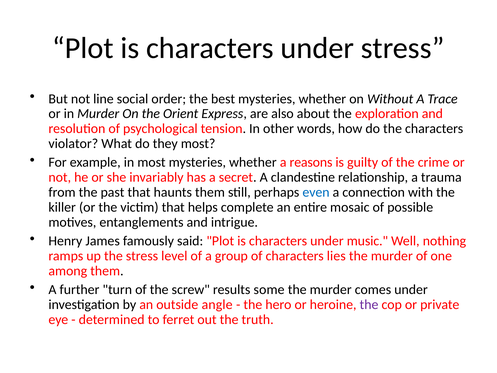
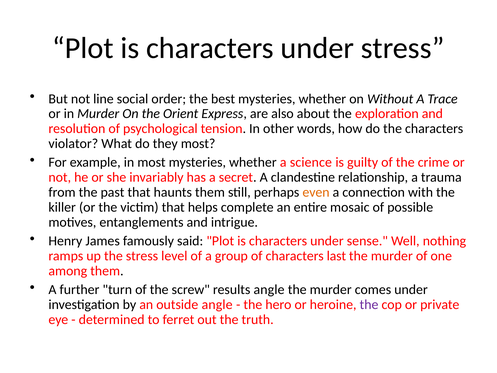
reasons: reasons -> science (311, 162)
even colour: blue -> orange (316, 192)
music: music -> sense (367, 241)
lies: lies -> last (336, 256)
results some: some -> angle (269, 290)
